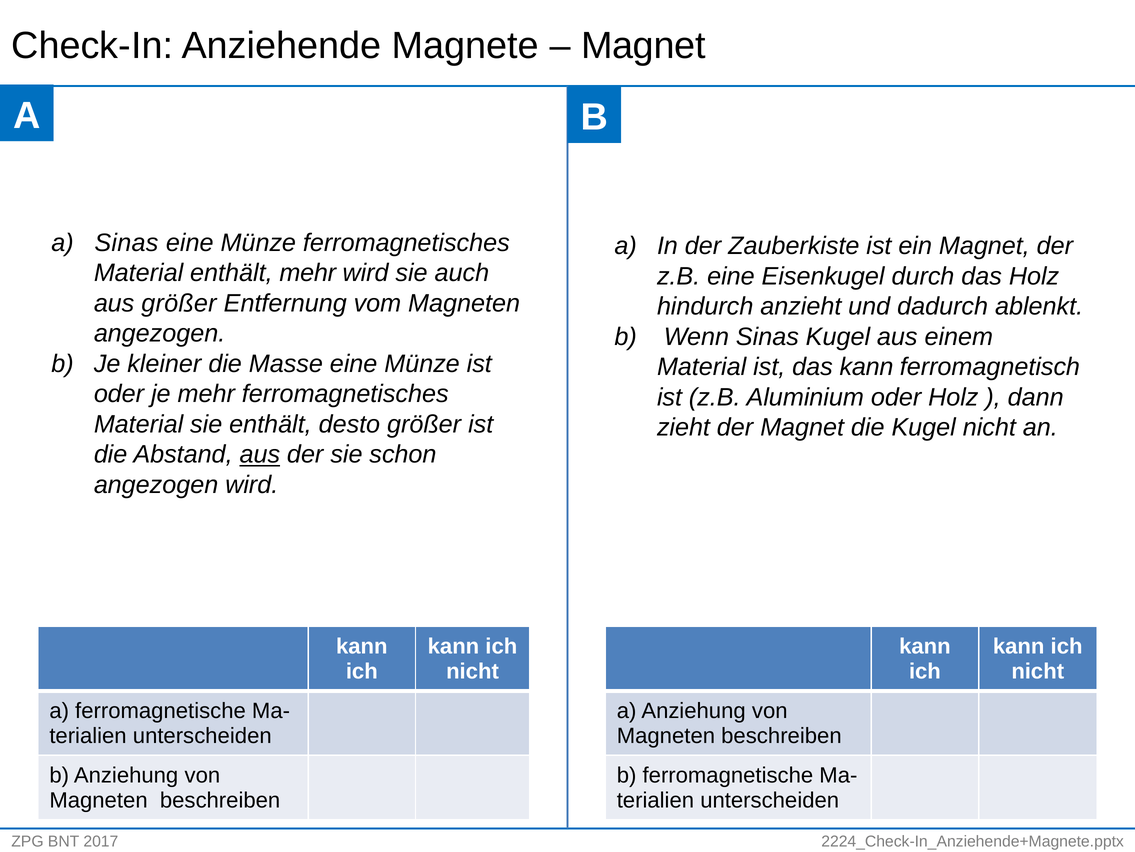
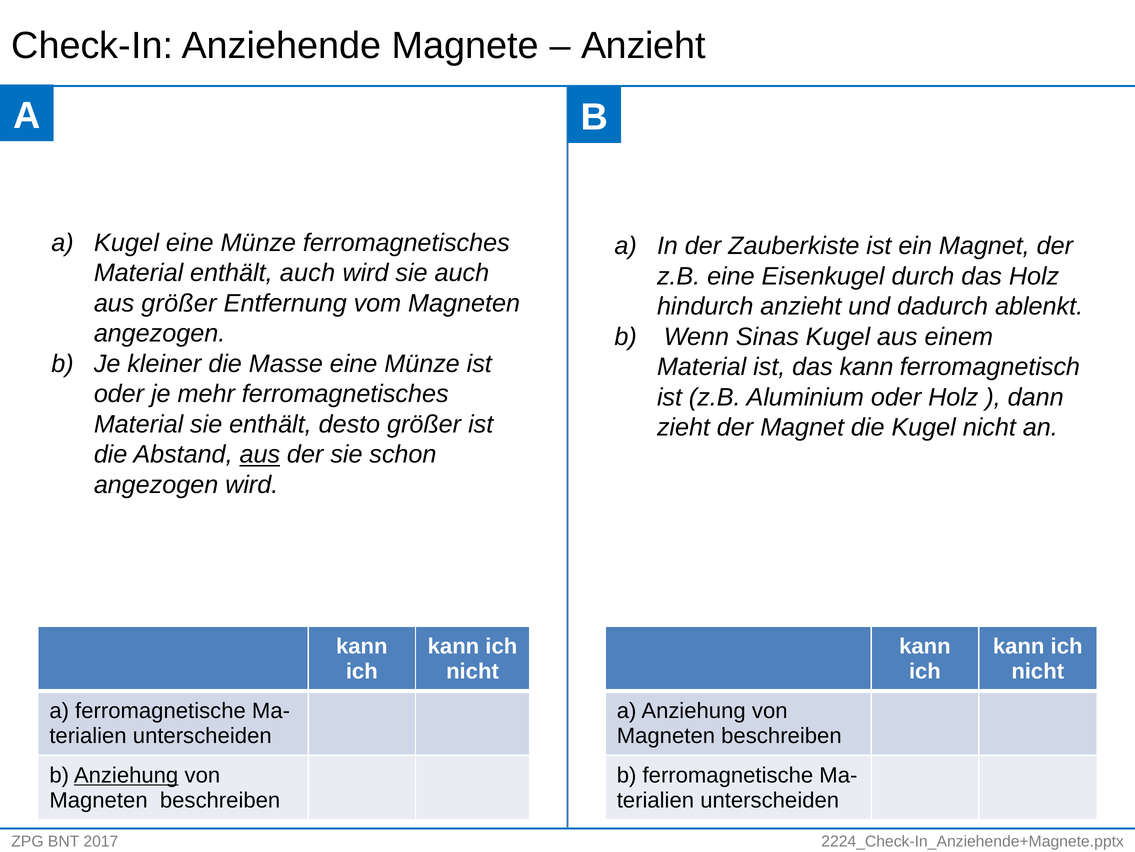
Magnet: Magnet -> Anzieht (643, 46)
a Sinas: Sinas -> Kugel (126, 243)
enthält mehr: mehr -> auch (307, 273)
Anziehung underline: none -> present (126, 775)
